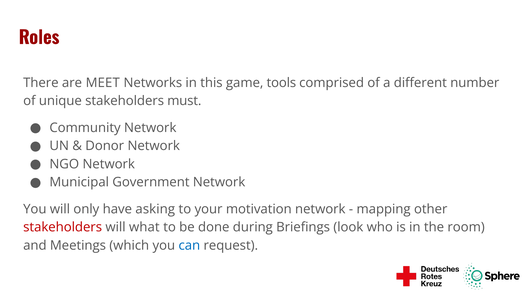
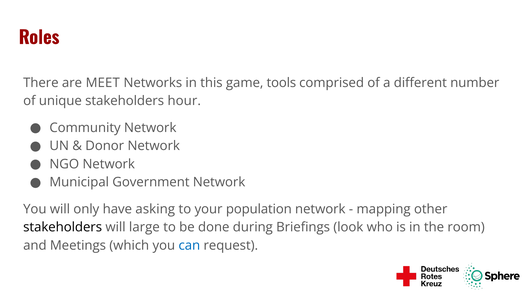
must: must -> hour (184, 101)
motivation: motivation -> population (259, 209)
stakeholders colour: red -> black (63, 227)
what: what -> large (144, 227)
